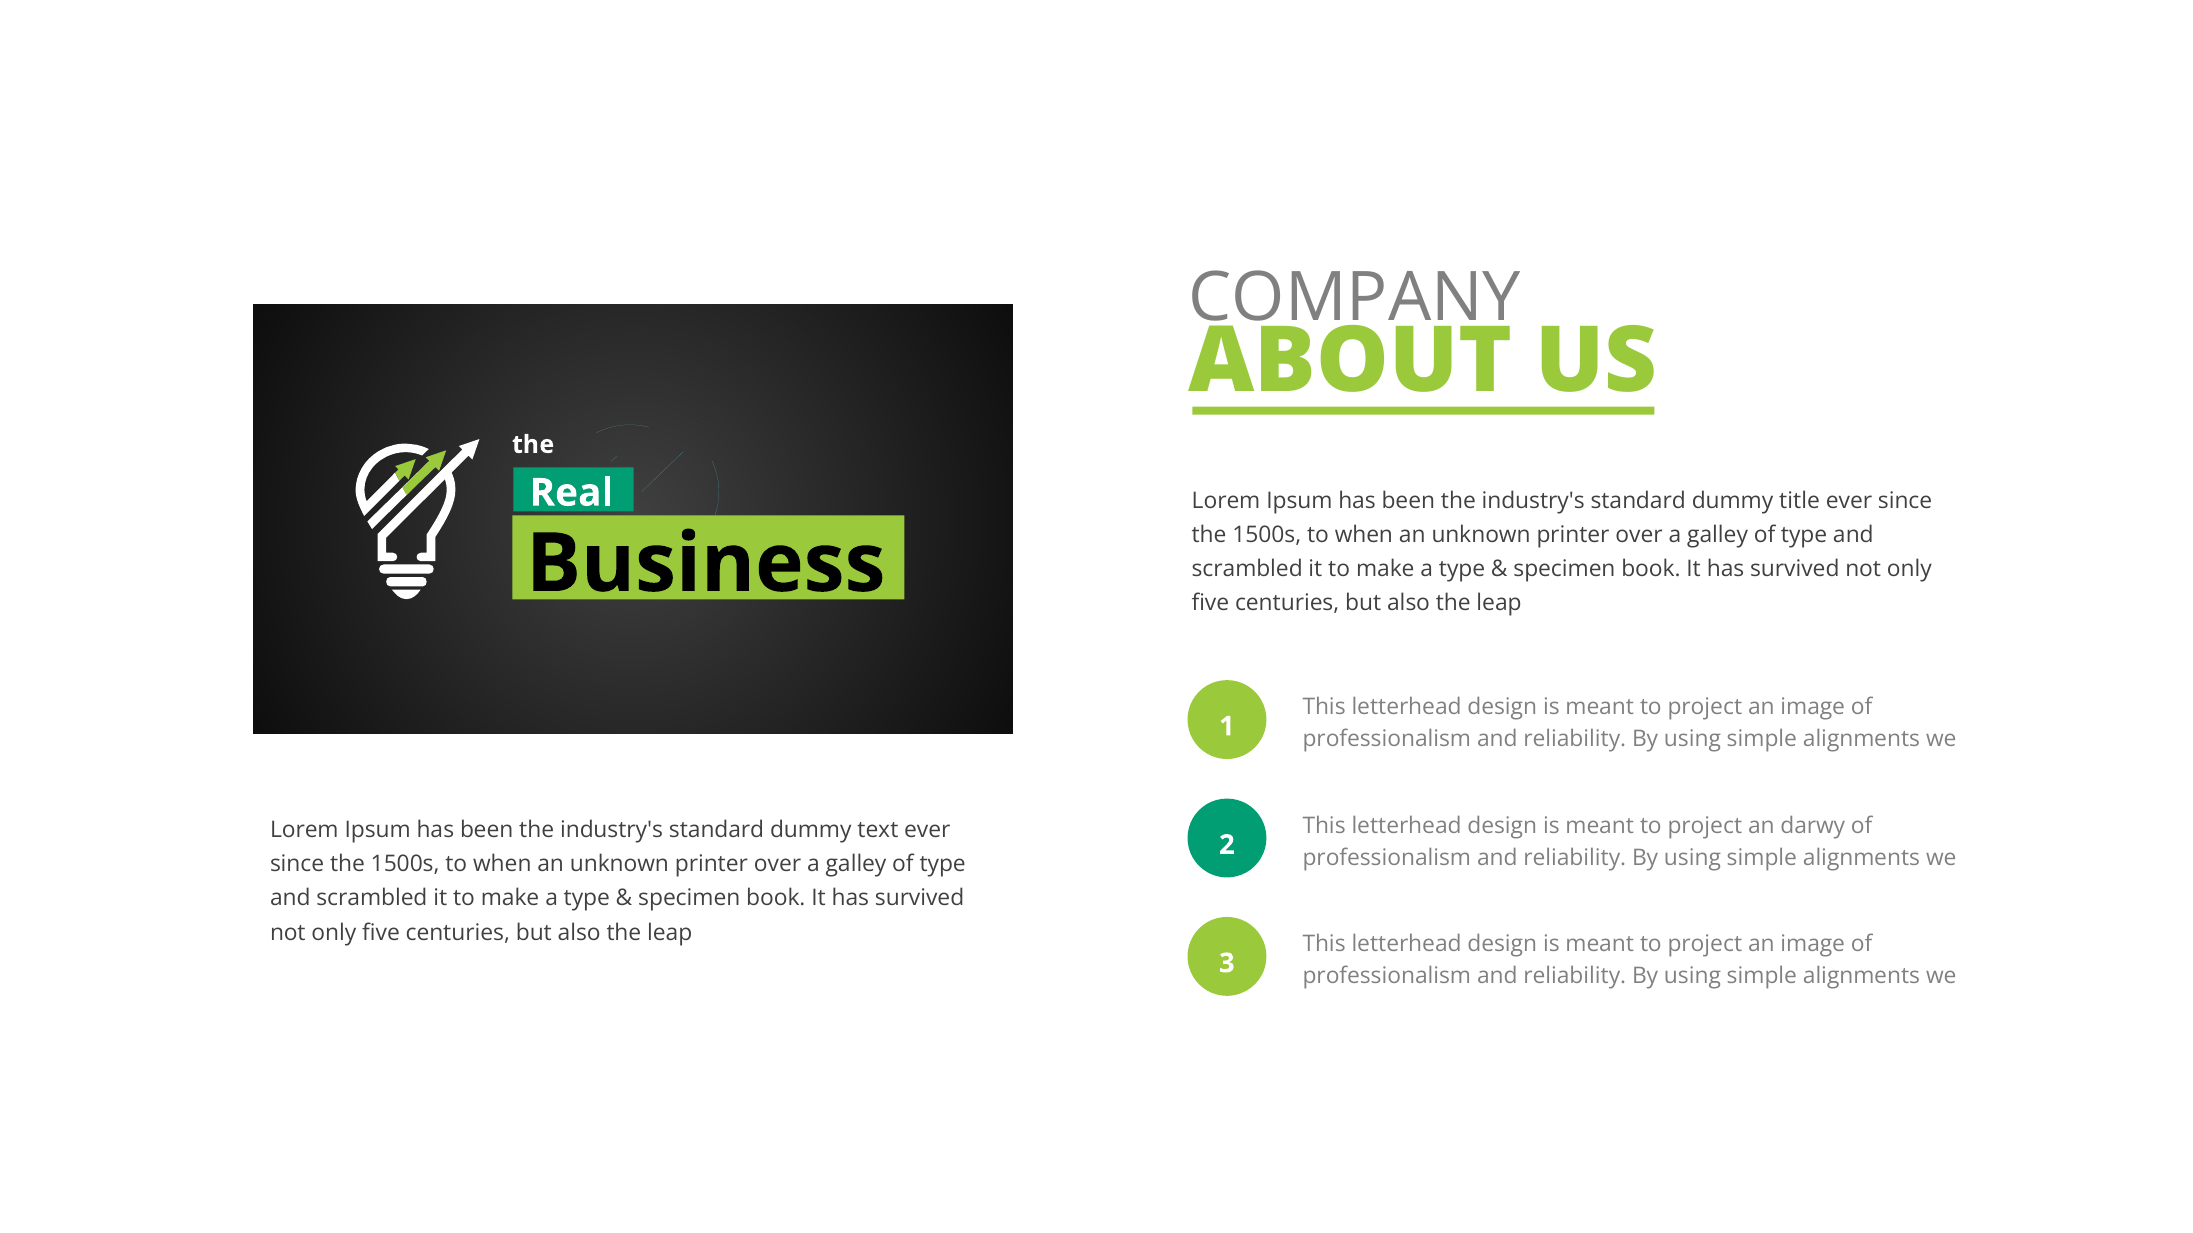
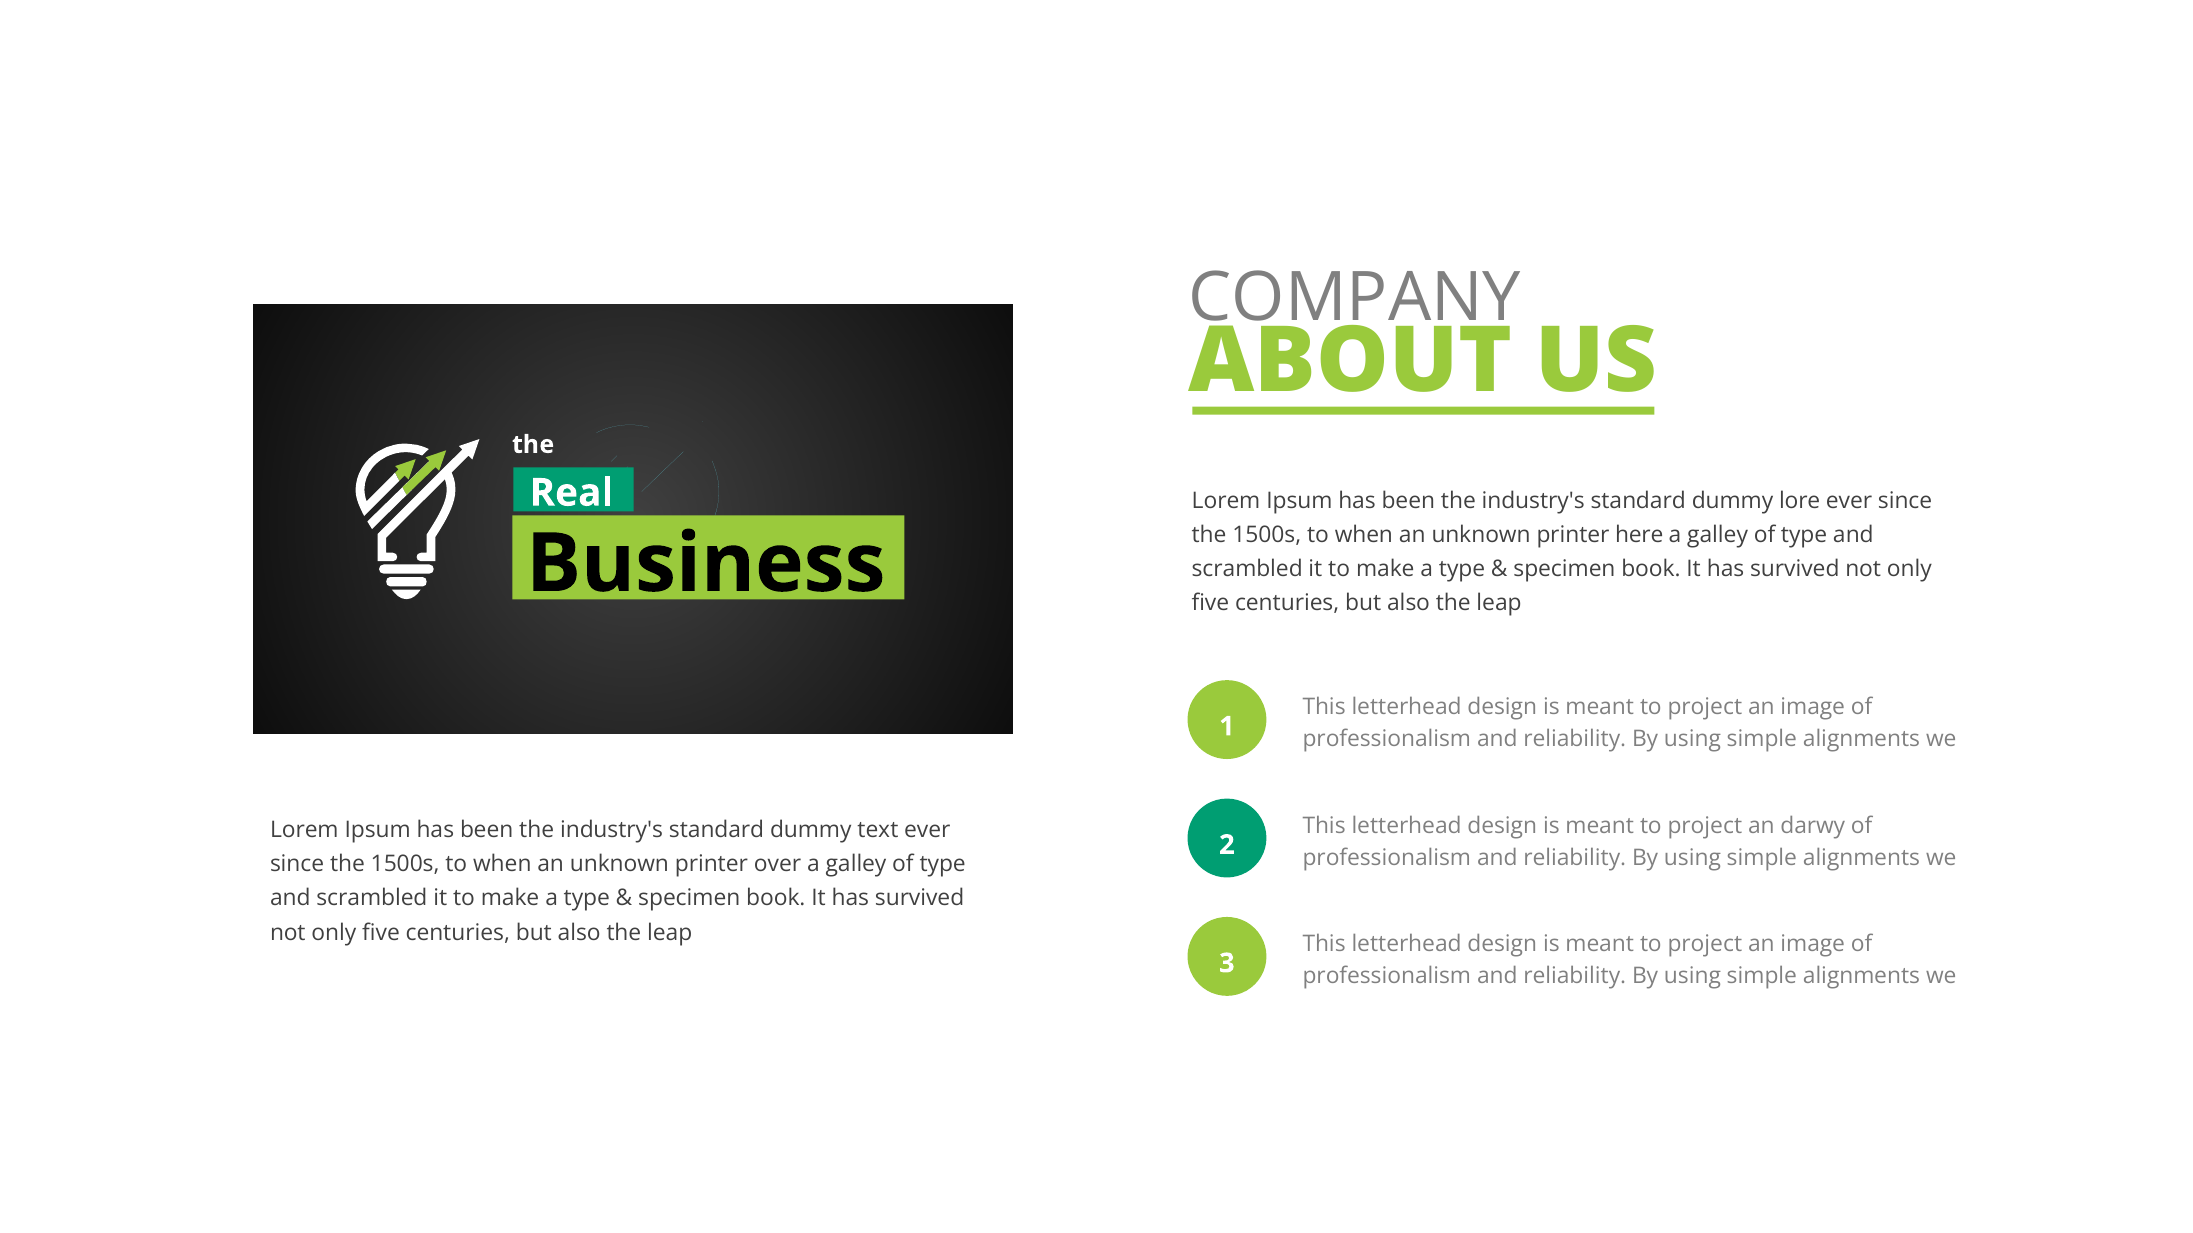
title: title -> lore (1800, 501)
over: over -> here (1639, 535)
